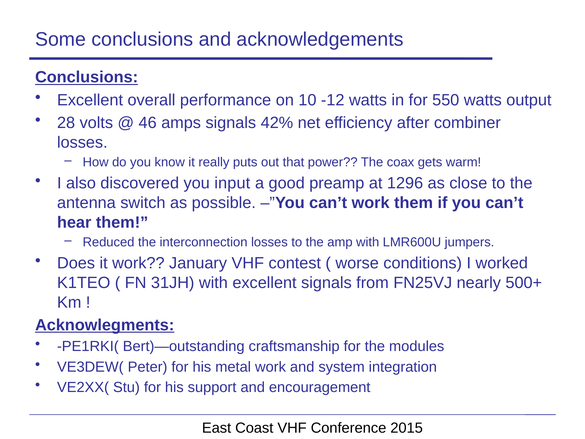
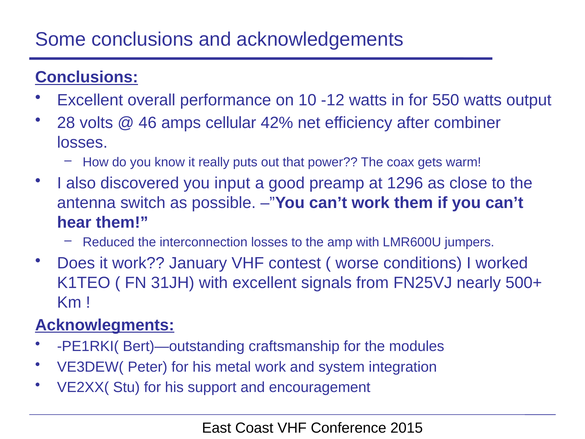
amps signals: signals -> cellular (231, 123)
